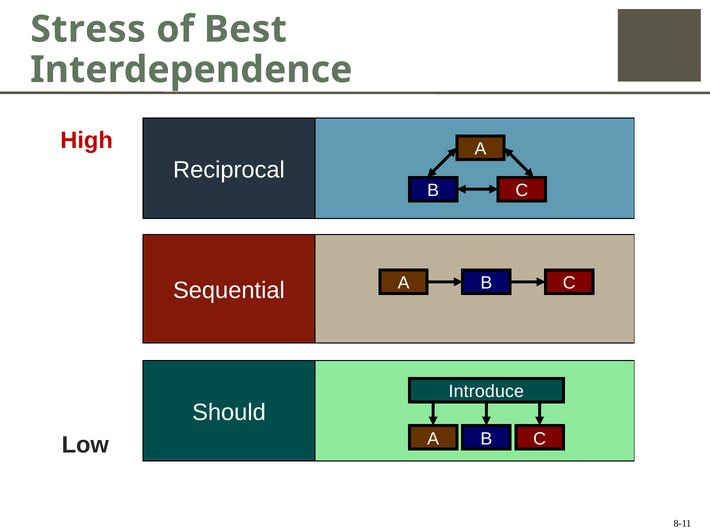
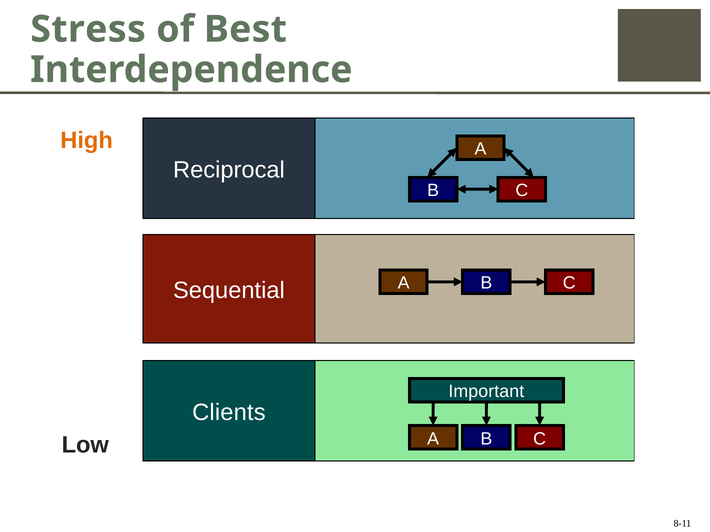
High colour: red -> orange (87, 141)
Introduce: Introduce -> Important (486, 392)
Should: Should -> Clients (229, 413)
